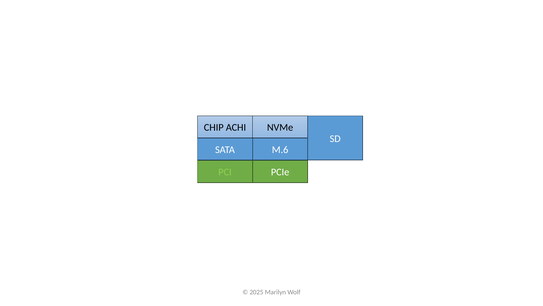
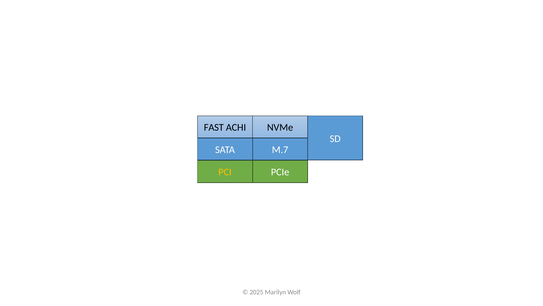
CHIP: CHIP -> FAST (214, 127)
M.6: M.6 -> M.7 (280, 149)
PCI colour: light green -> yellow (225, 172)
